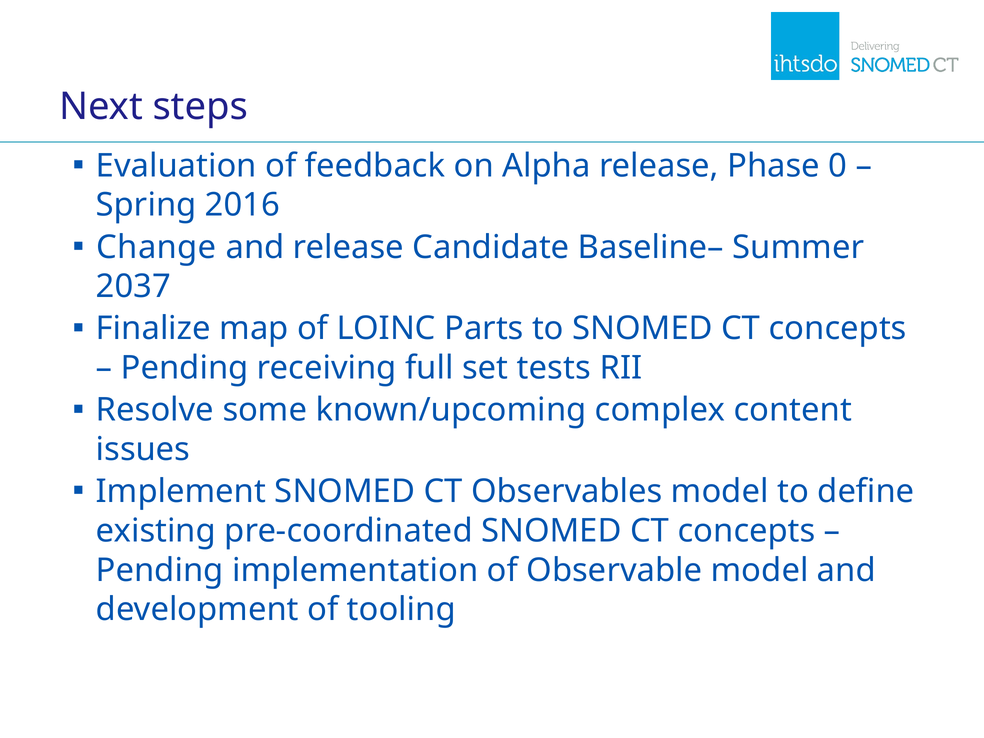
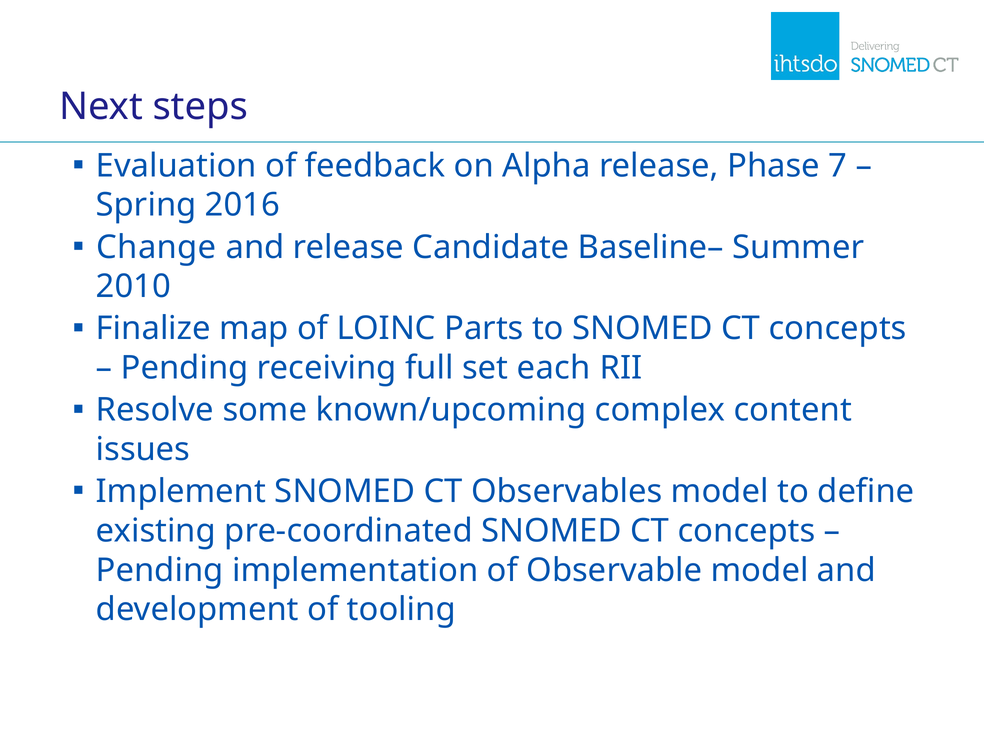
0: 0 -> 7 (838, 166)
2037: 2037 -> 2010 (133, 287)
tests: tests -> each (554, 368)
